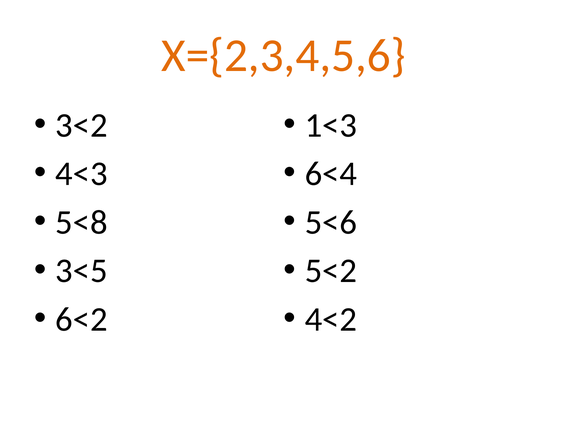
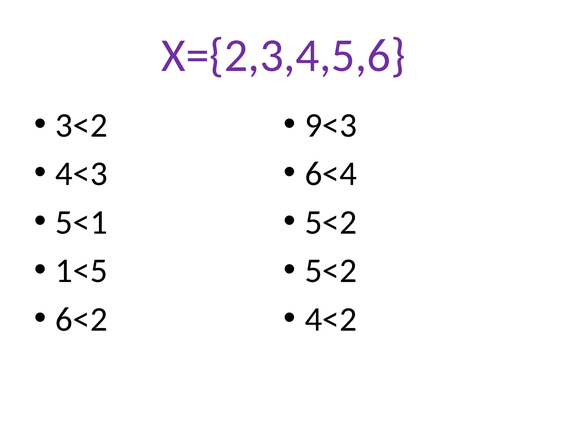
X={2,3,4,5,6 colour: orange -> purple (283, 56)
1<3: 1<3 -> 9<3 (331, 125)
5<8: 5<8 -> 5<1 (81, 222)
5<6: 5<6 -> 5<2 (331, 222)
3<5: 3<5 -> 1<5 (81, 271)
